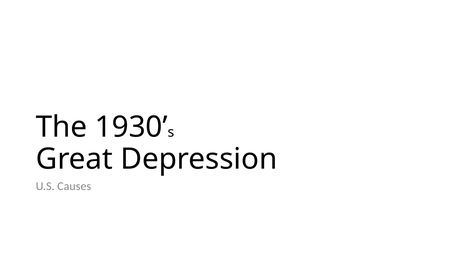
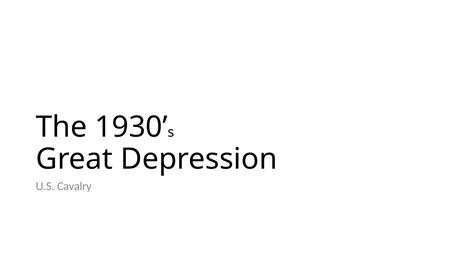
Causes: Causes -> Cavalry (74, 186)
